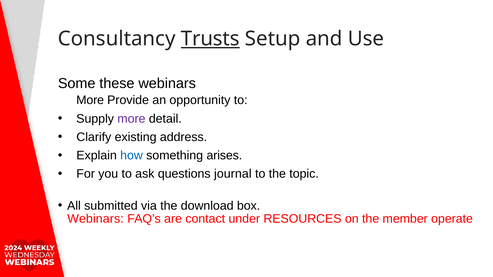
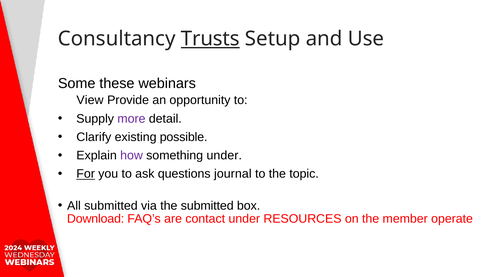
More: More -> View (90, 100)
address: address -> possible (184, 137)
how colour: blue -> purple (132, 156)
something arises: arises -> under (224, 156)
For underline: none -> present (86, 174)
the download: download -> submitted (207, 206)
Webinars: Webinars -> Download (96, 219)
